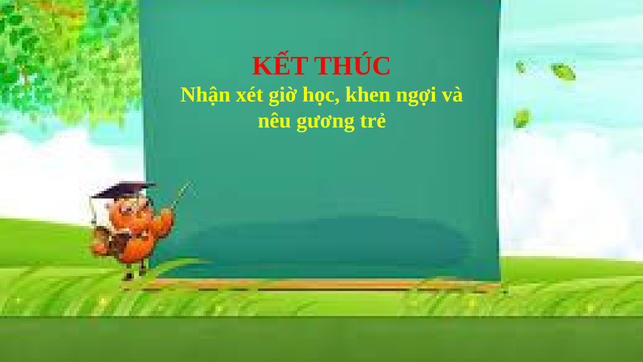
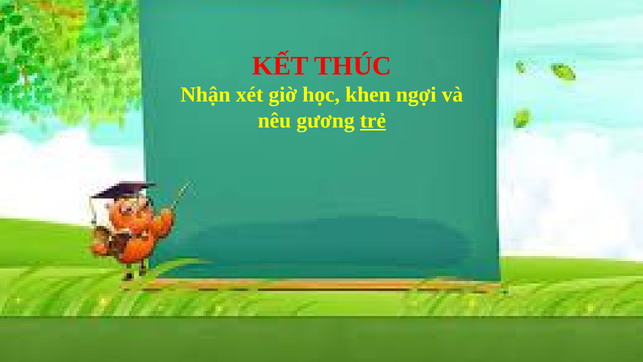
trẻ underline: none -> present (373, 120)
